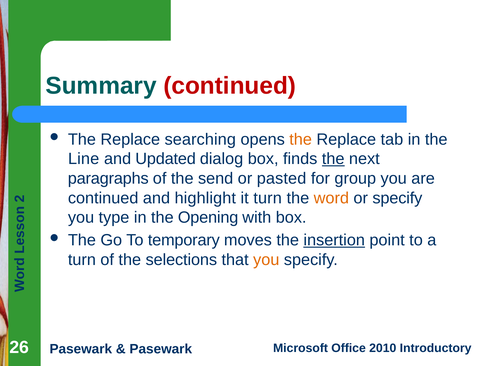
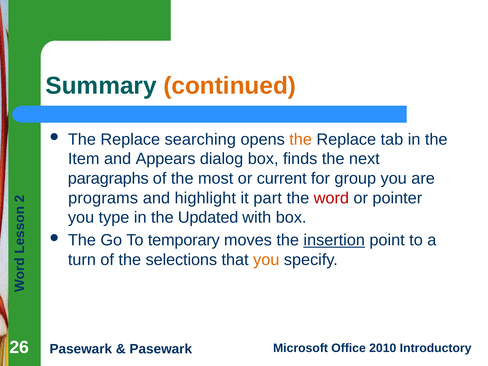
continued colour: red -> orange (230, 86)
Line: Line -> Item (84, 159)
Updated: Updated -> Appears (166, 159)
the underline: present -> none (333, 159)
send: send -> most (216, 178)
pasted: pasted -> current (282, 178)
continued: continued -> programs (103, 198)
it turn: turn -> part (268, 198)
word colour: orange -> red (331, 198)
or specify: specify -> pointer (397, 198)
Opening: Opening -> Updated (208, 217)
